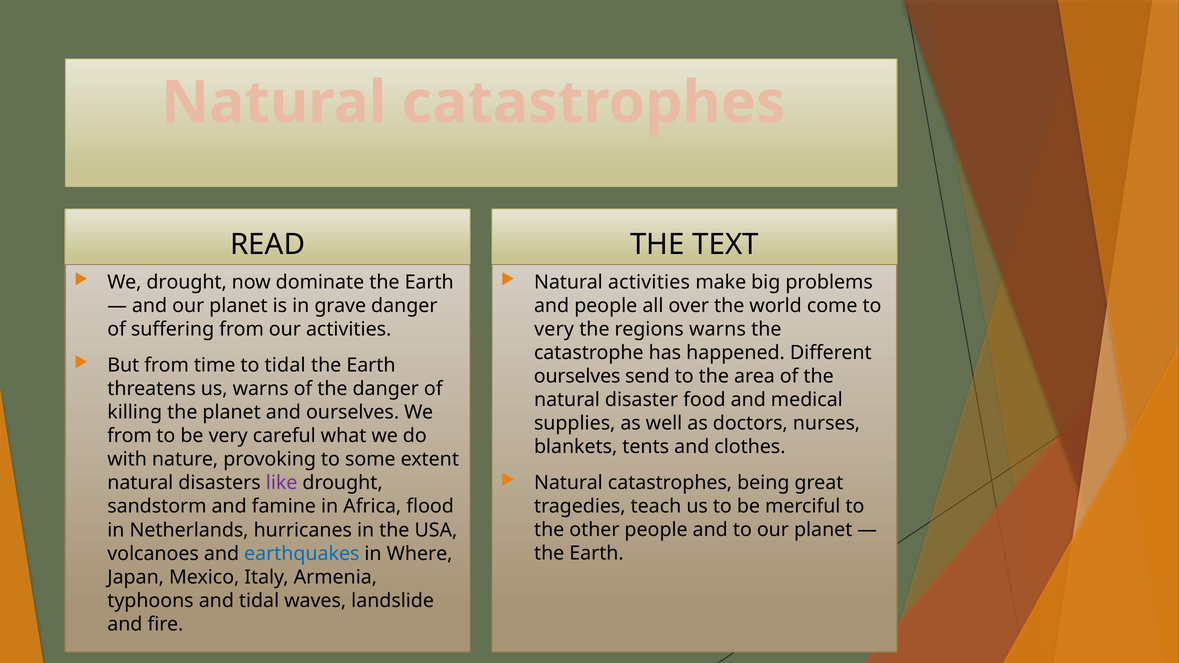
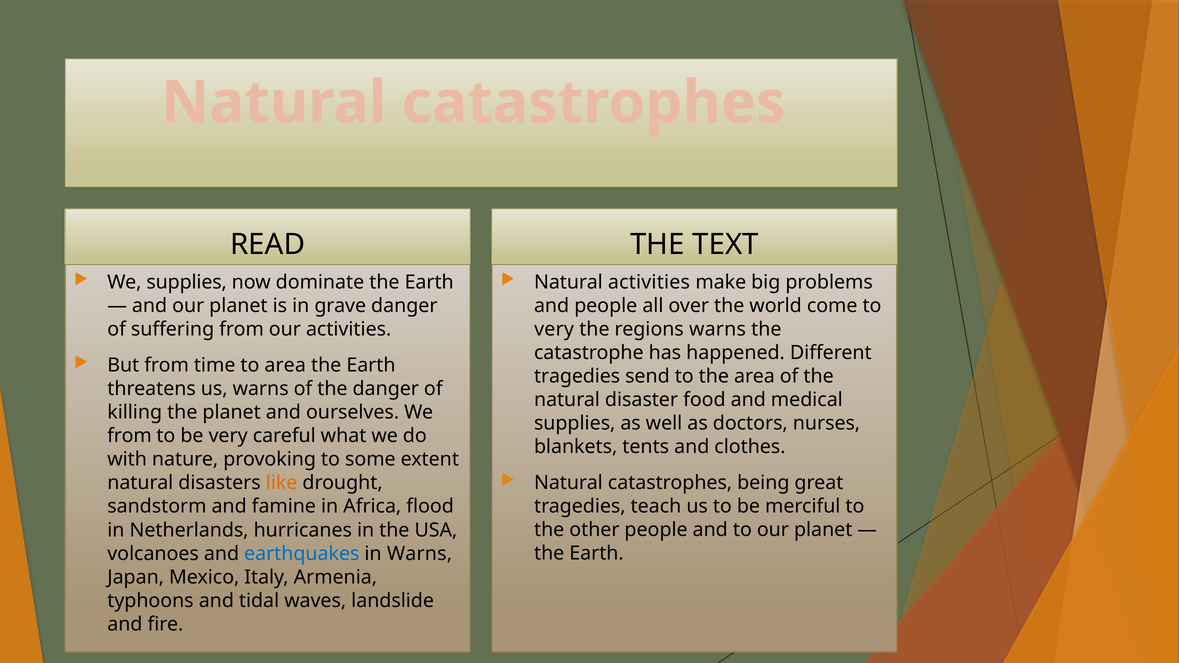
We drought: drought -> supplies (187, 282)
to tidal: tidal -> area (285, 365)
ourselves: ourselves -> tragedies (577, 376)
like colour: purple -> orange (282, 483)
in Where: Where -> Warns (419, 554)
